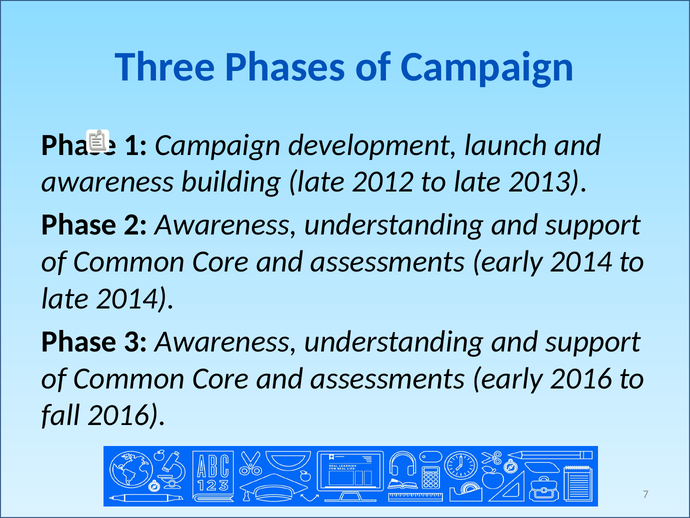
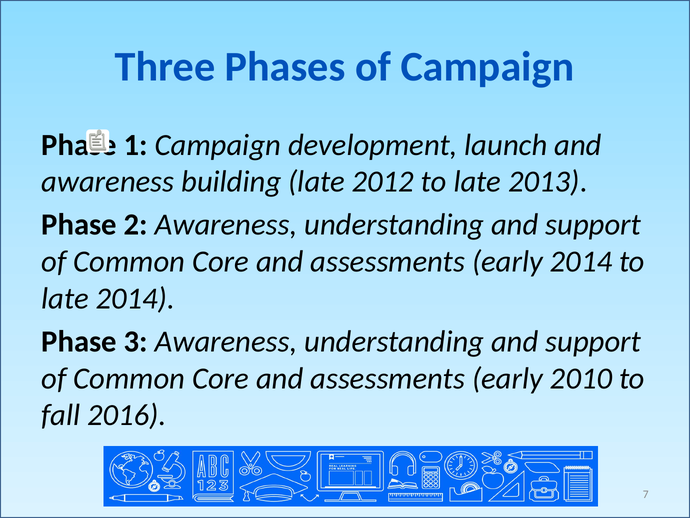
early 2016: 2016 -> 2010 (581, 378)
